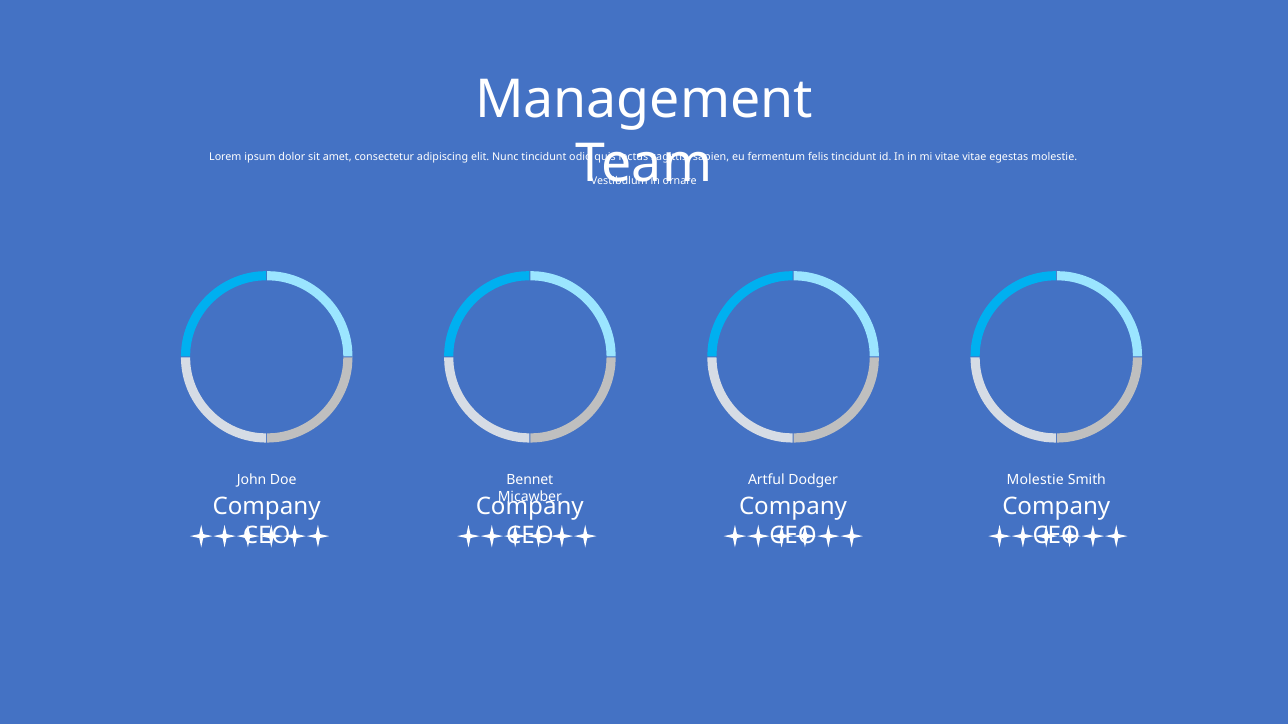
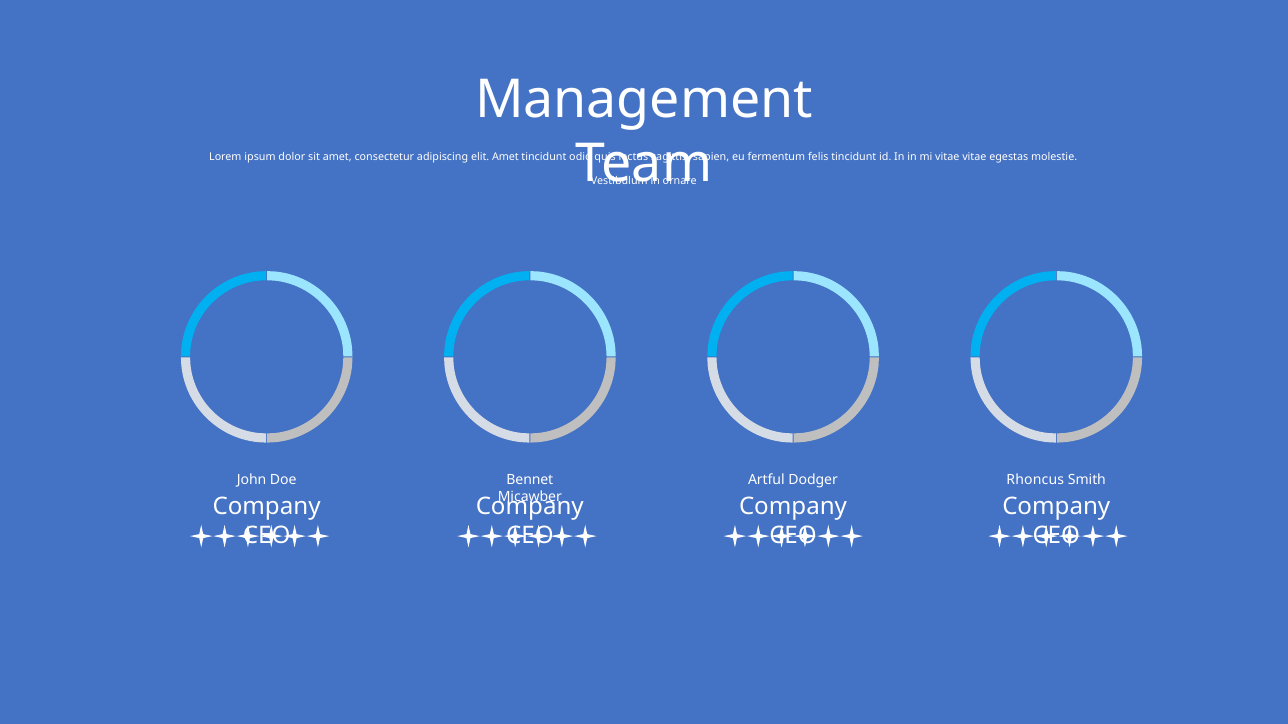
elit Nunc: Nunc -> Amet (505, 157)
Dodger Molestie: Molestie -> Rhoncus (1035, 480)
